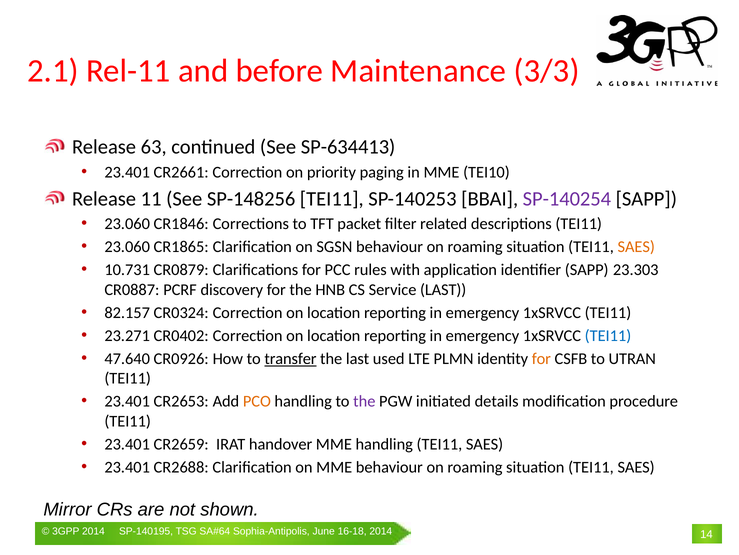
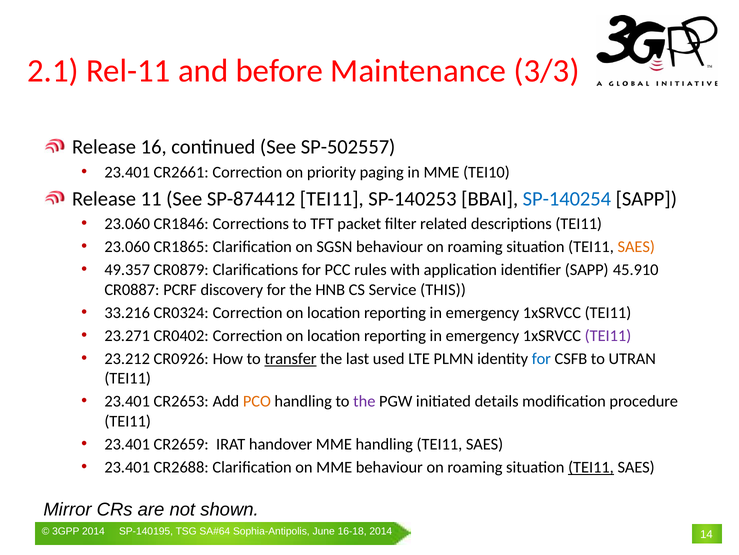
63: 63 -> 16 (154, 147)
SP-634413: SP-634413 -> SP-502557 (348, 147)
SP-148256: SP-148256 -> SP-874412 (251, 199)
SP-140254 colour: purple -> blue (567, 199)
10.731: 10.731 -> 49.357 (127, 270)
23.303: 23.303 -> 45.910 (636, 270)
Service LAST: LAST -> THIS (443, 289)
82.157: 82.157 -> 33.216 (127, 312)
TEI11 colour: blue -> purple (608, 335)
47.640: 47.640 -> 23.212 (127, 358)
for colour: orange -> blue (541, 358)
TEI11 underline: none -> present (591, 467)
